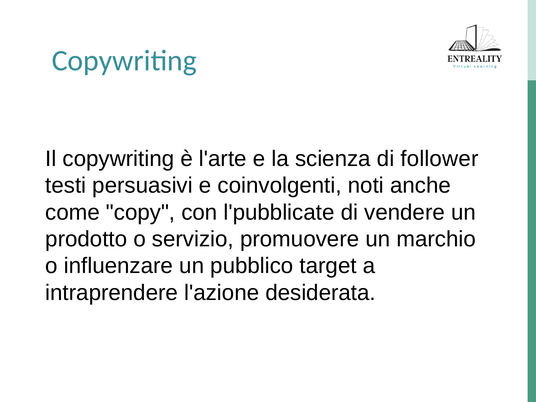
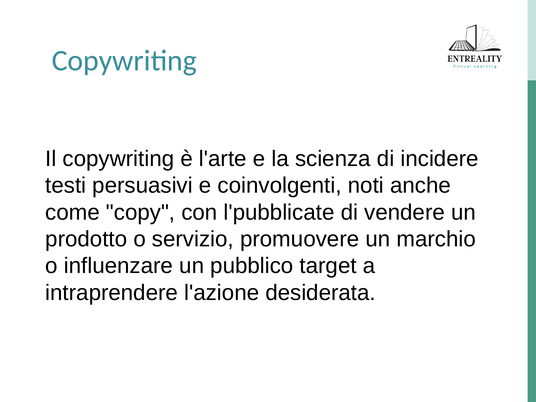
follower: follower -> incidere (440, 159)
